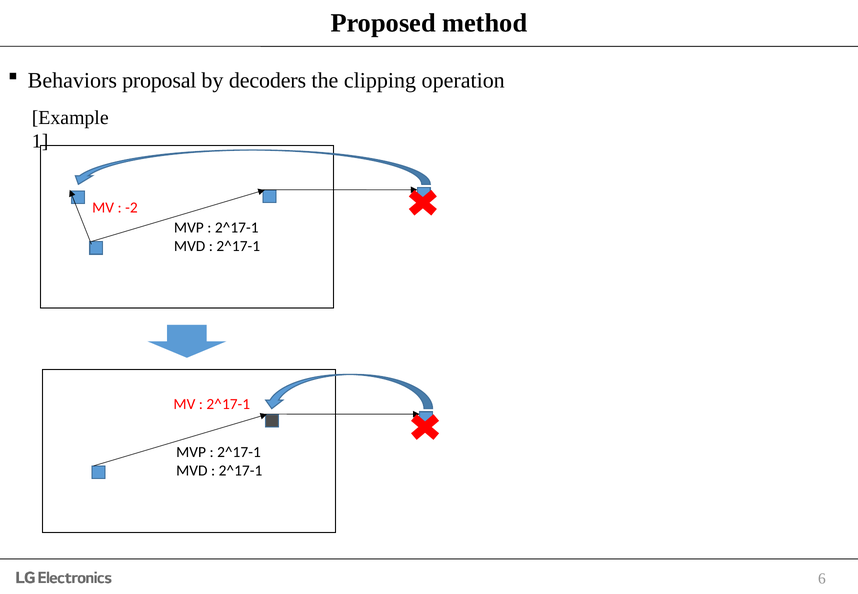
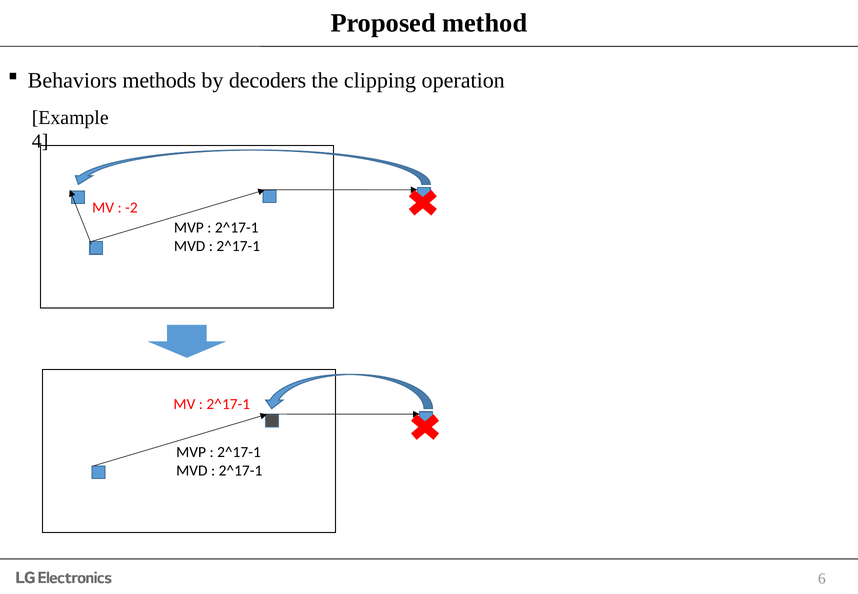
proposal: proposal -> methods (159, 80)
1: 1 -> 4 (40, 141)
